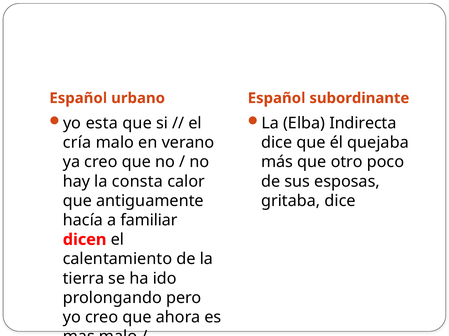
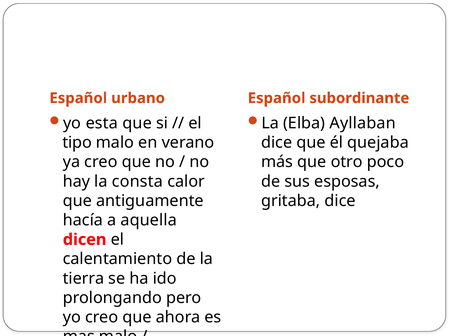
Indirecta: Indirecta -> Ayllaban (363, 123)
cría: cría -> tipo (77, 143)
familiar: familiar -> aquella (149, 221)
